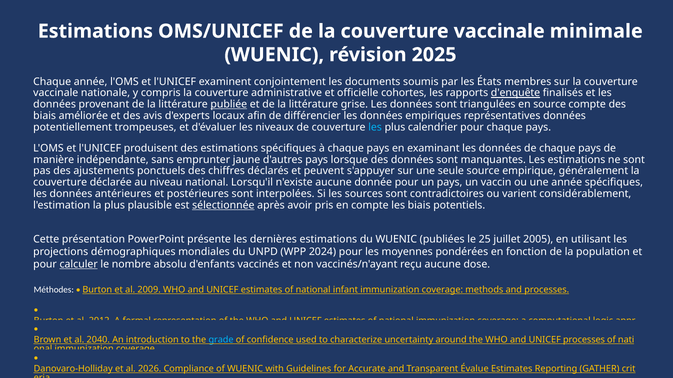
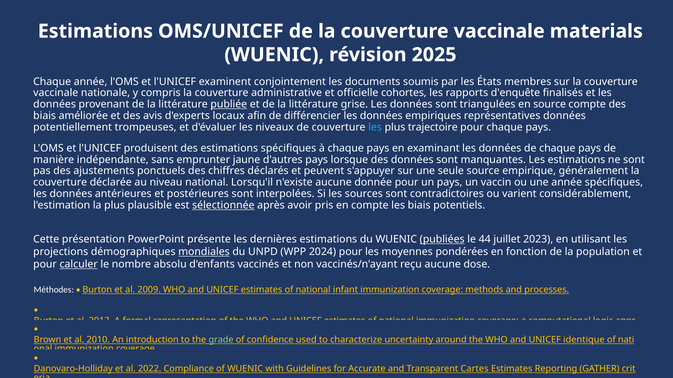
minimale: minimale -> materials (596, 31)
d'enquête underline: present -> none (516, 93)
calendrier: calendrier -> trajectoire (433, 127)
publiées underline: none -> present (442, 239)
25: 25 -> 44 (485, 239)
2005: 2005 -> 2023 (538, 239)
mondiales underline: none -> present (204, 252)
2040: 2040 -> 2010 (98, 340)
grade colour: light blue -> light green (221, 340)
UNICEF processes: processes -> identique (584, 340)
2026: 2026 -> 2022 (150, 369)
Évalue: Évalue -> Cartes (475, 369)
